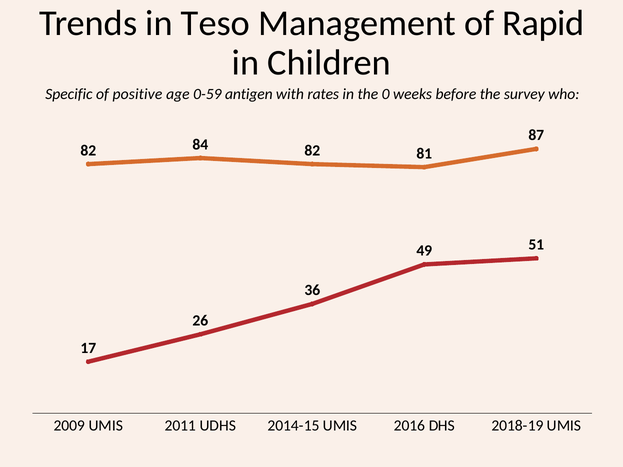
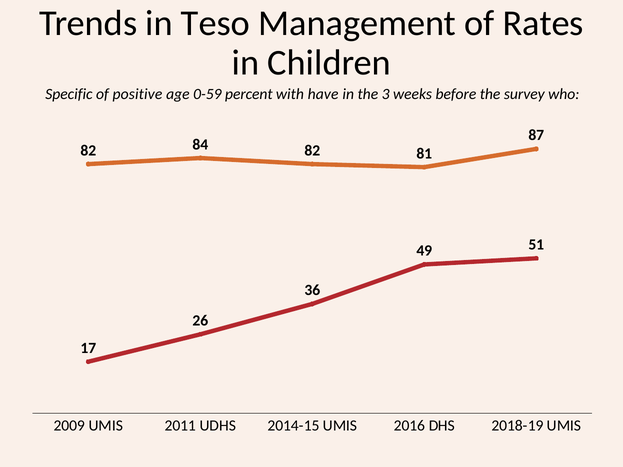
Rapid: Rapid -> Rates (543, 23)
antigen: antigen -> percent (249, 94)
rates: rates -> have (323, 94)
0: 0 -> 3 (386, 94)
